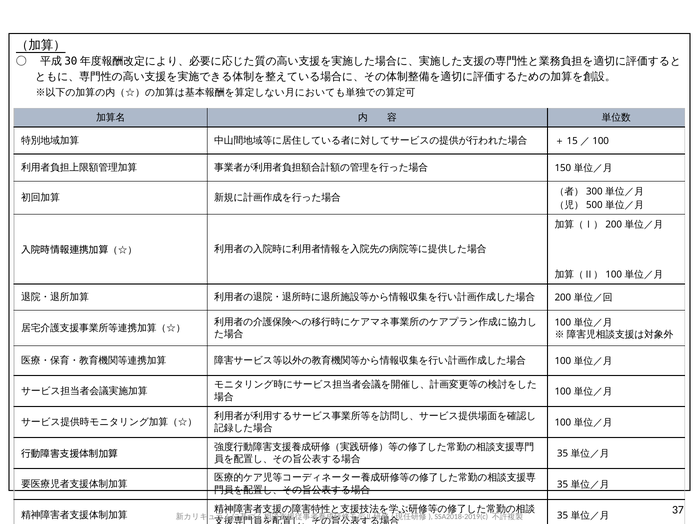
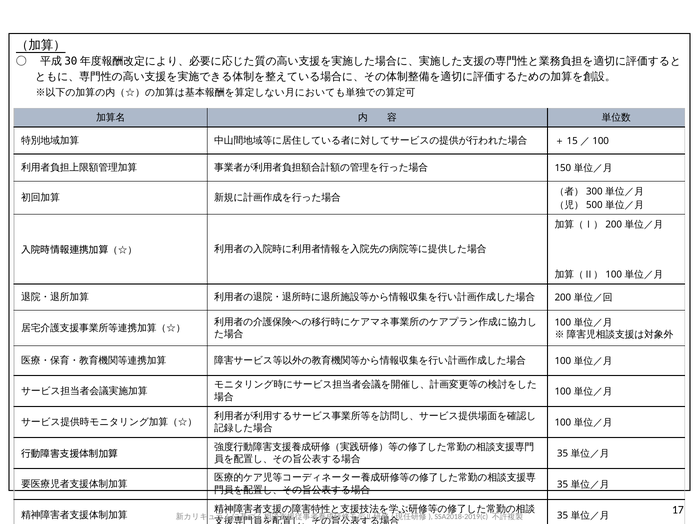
37: 37 -> 17 (678, 510)
